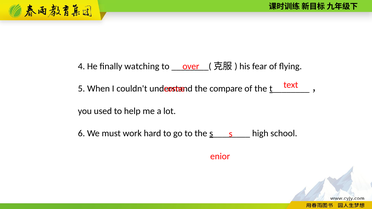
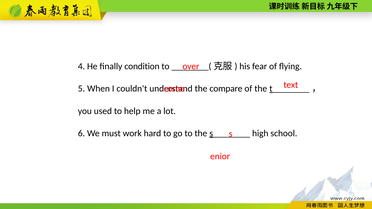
watching: watching -> condition (142, 66)
